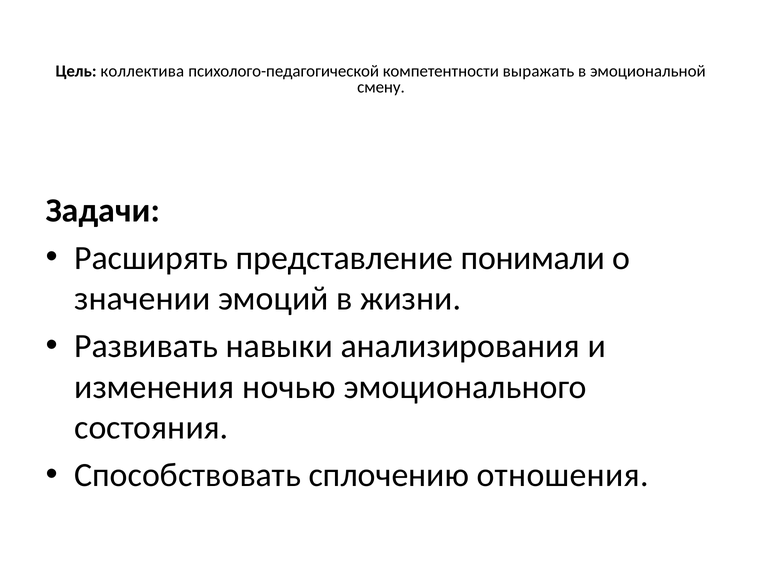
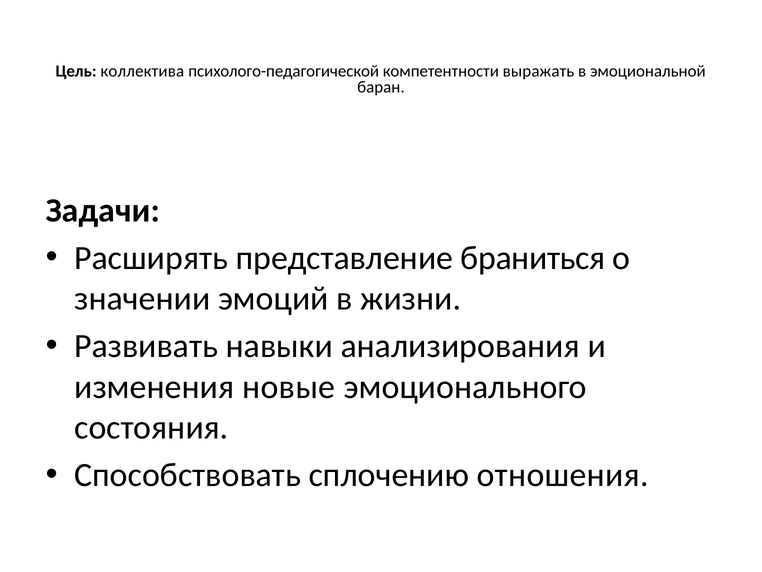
смену: смену -> баран (381, 87)
понимали: понимали -> браниться (533, 258)
ночью: ночью -> новые (289, 387)
